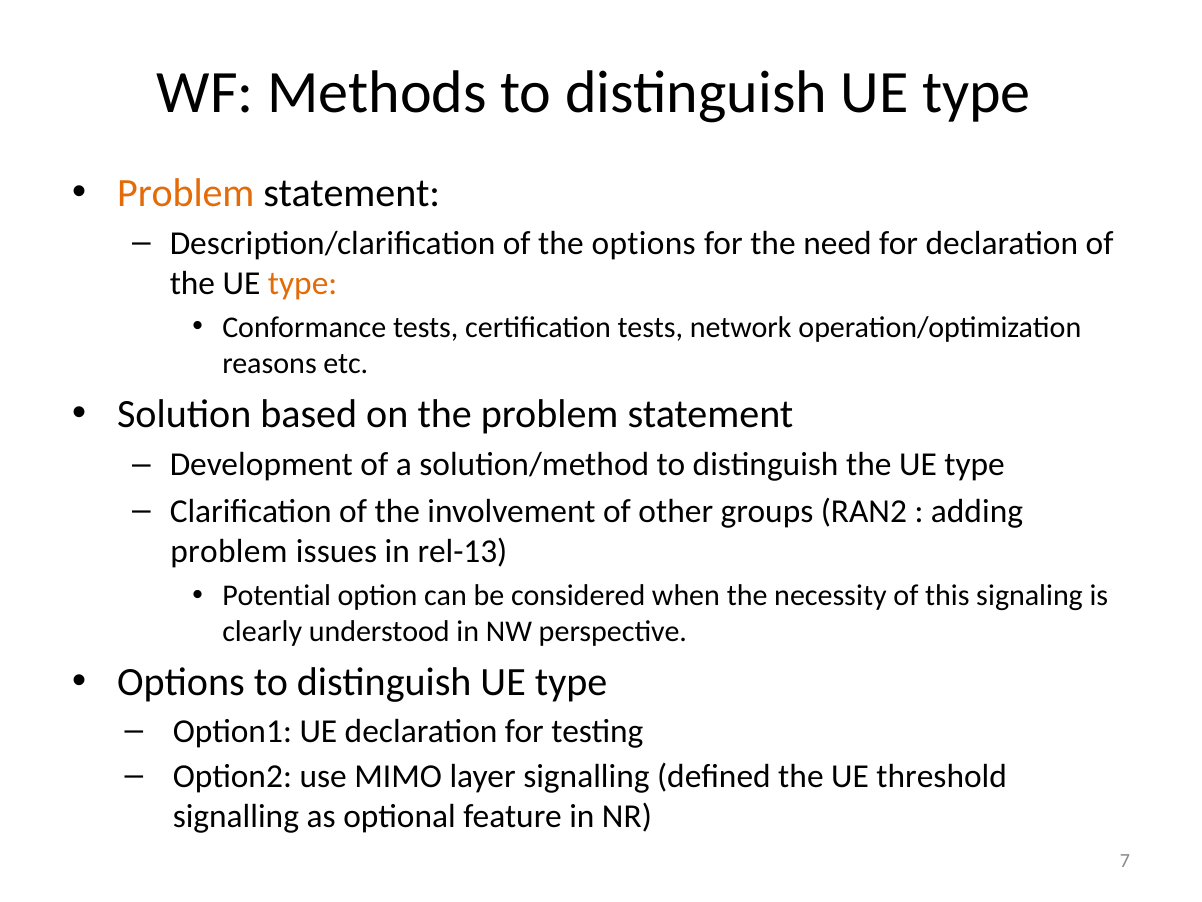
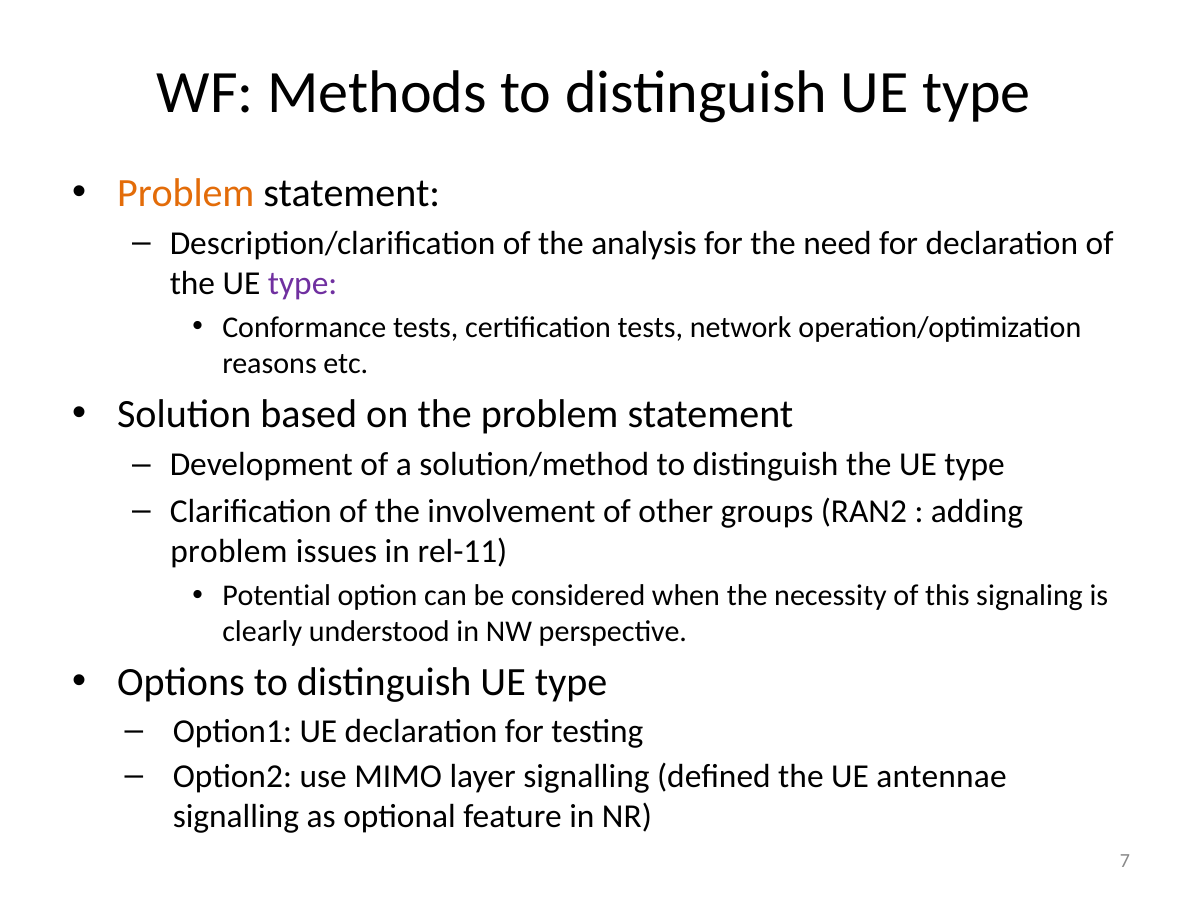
the options: options -> analysis (644, 243)
type colour: orange -> purple (303, 284)
rel-13: rel-13 -> rel-11 (462, 552)
threshold: threshold -> antennae (942, 776)
